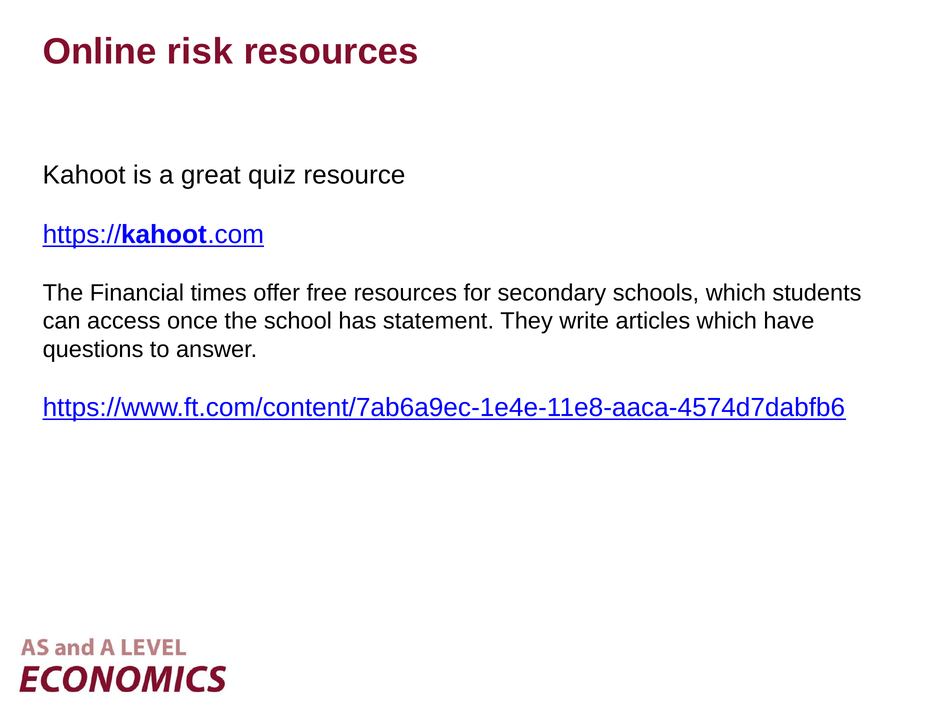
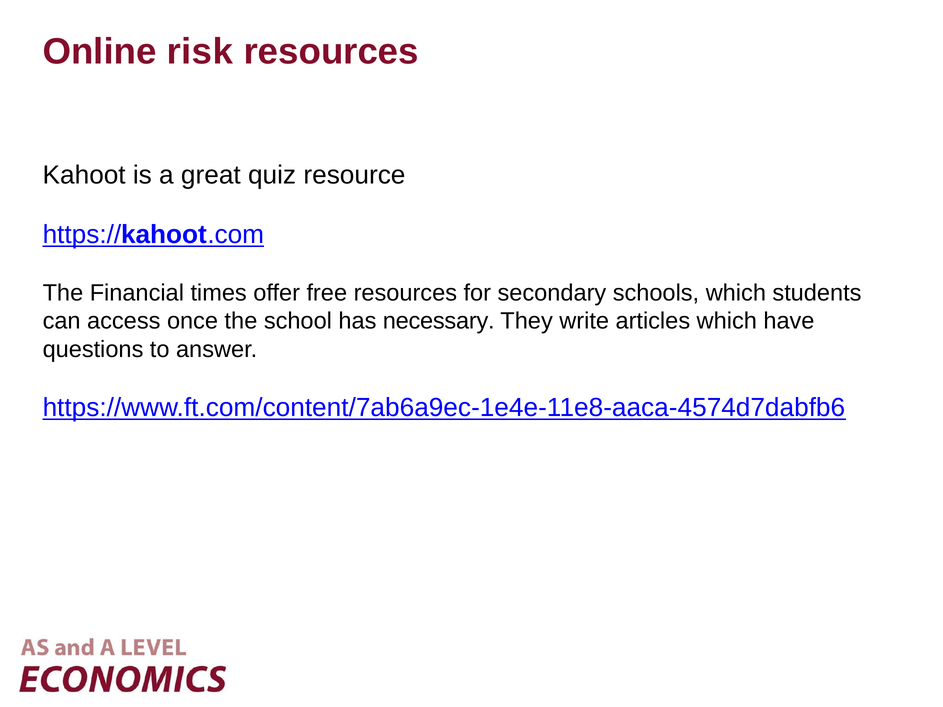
statement: statement -> necessary (439, 321)
